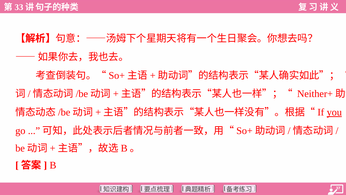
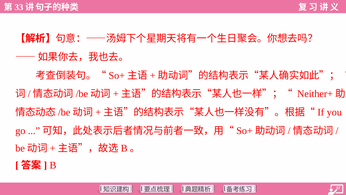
you underline: present -> none (334, 112)
